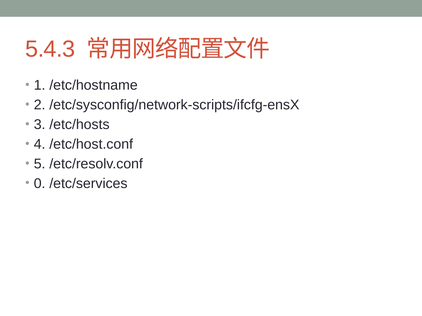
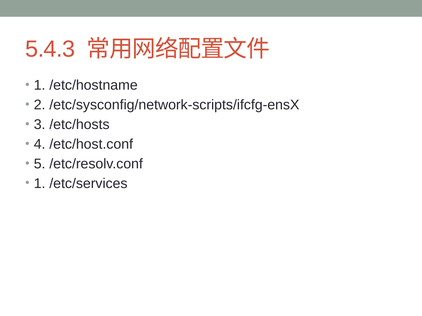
0: 0 -> 1 (40, 184)
